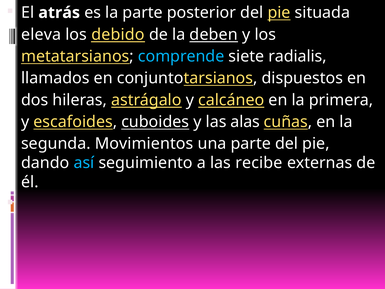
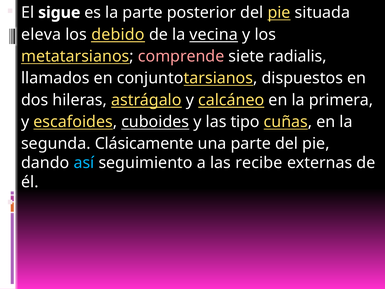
atrás: atrás -> sigue (59, 13)
deben: deben -> vecina (214, 34)
comprende colour: light blue -> pink (181, 56)
alas: alas -> tipo (245, 122)
Movimientos: Movimientos -> Clásicamente (144, 144)
